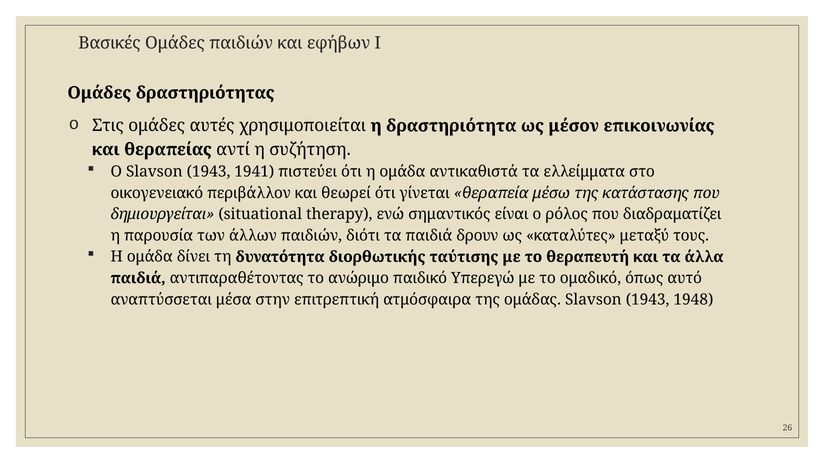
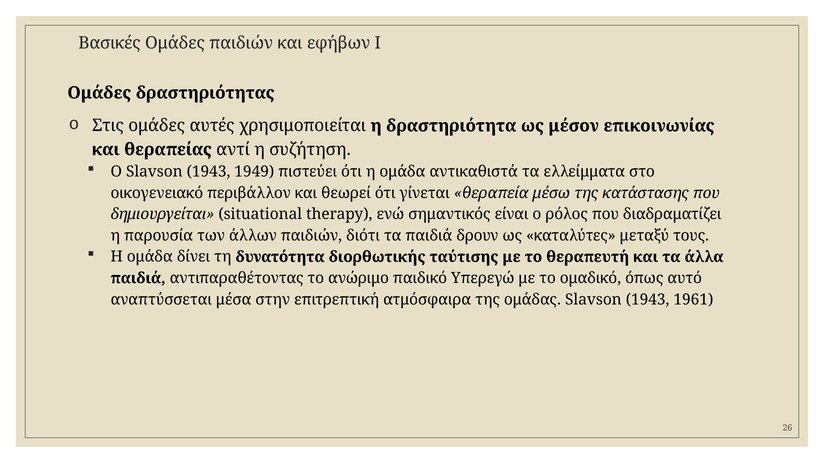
1941: 1941 -> 1949 (254, 172)
1948: 1948 -> 1961 (693, 300)
